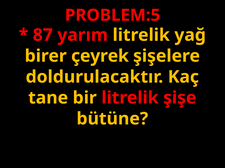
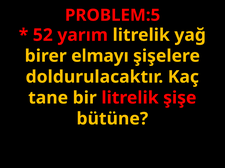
87: 87 -> 52 (43, 35)
çeyrek: çeyrek -> elmayı (100, 56)
